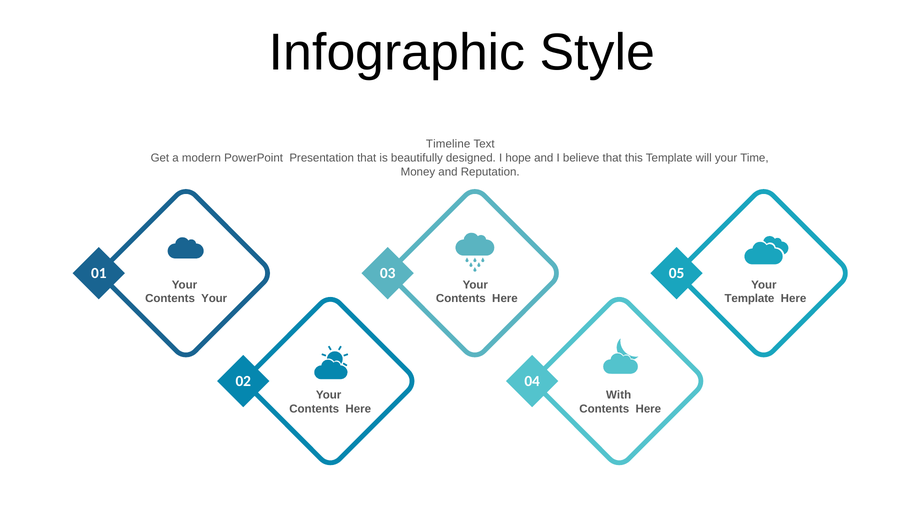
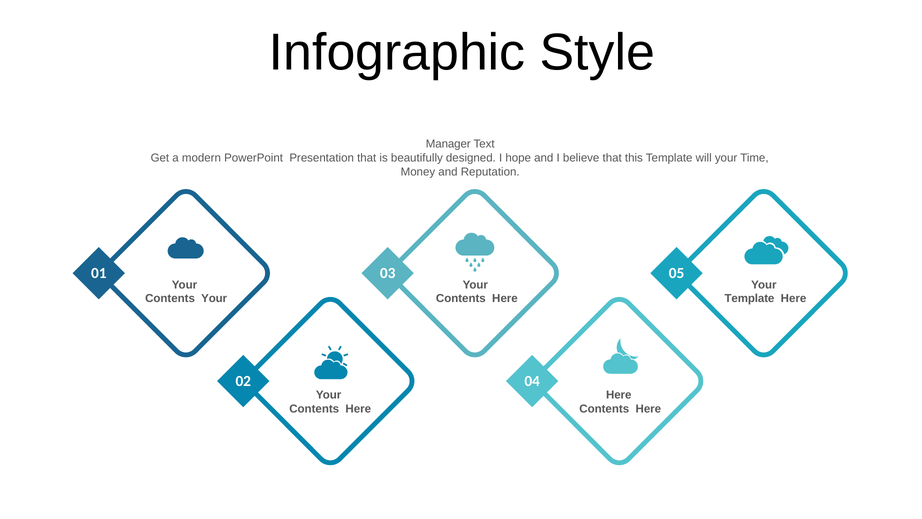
Timeline: Timeline -> Manager (448, 144)
With: With -> Here (619, 395)
